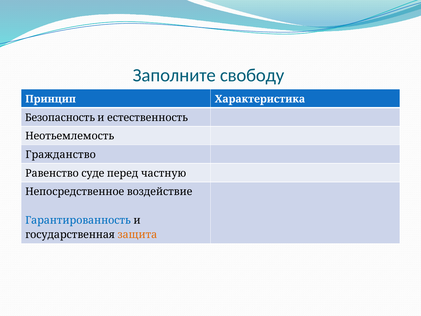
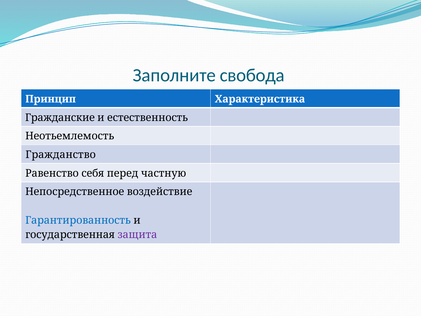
свободу: свободу -> свобода (252, 75)
Безопасность: Безопасность -> Гражданские (60, 117)
суде: суде -> себя (93, 173)
защита colour: orange -> purple (137, 235)
